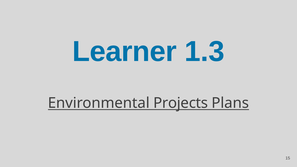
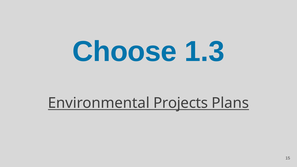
Learner: Learner -> Choose (125, 52)
